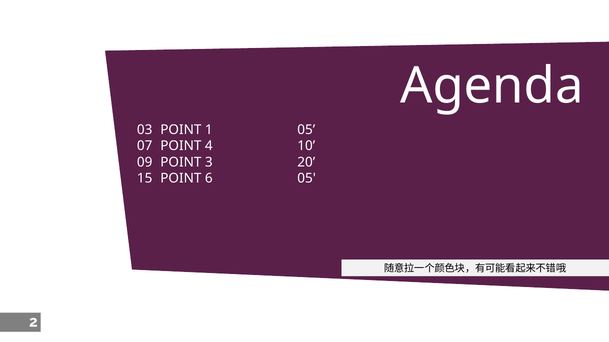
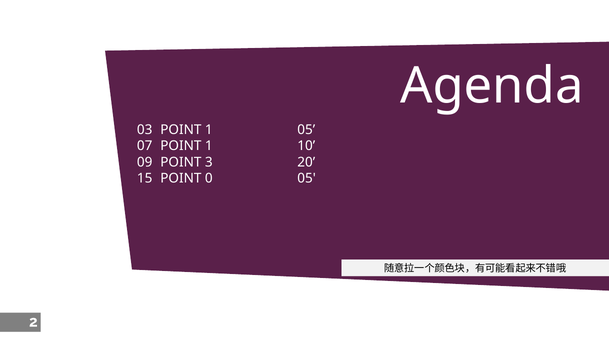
4: 4 -> 1 (209, 146)
6: 6 -> 0 (209, 179)
